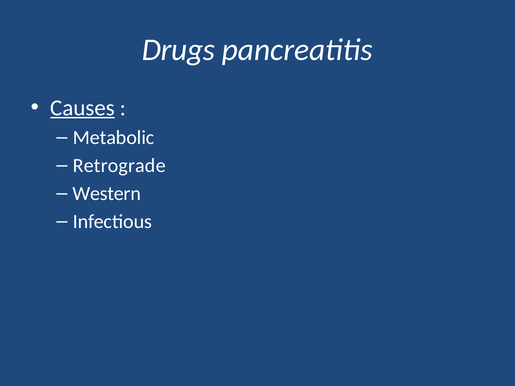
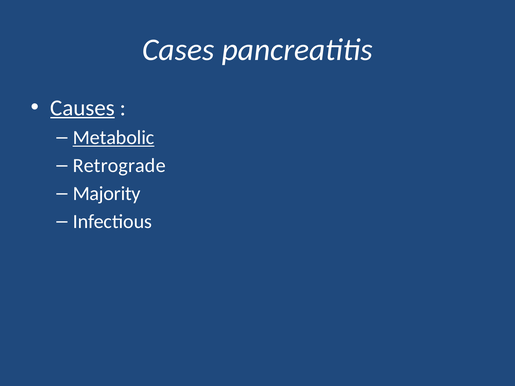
Drugs: Drugs -> Cases (178, 50)
Metabolic underline: none -> present (114, 138)
Western: Western -> Majority (107, 194)
